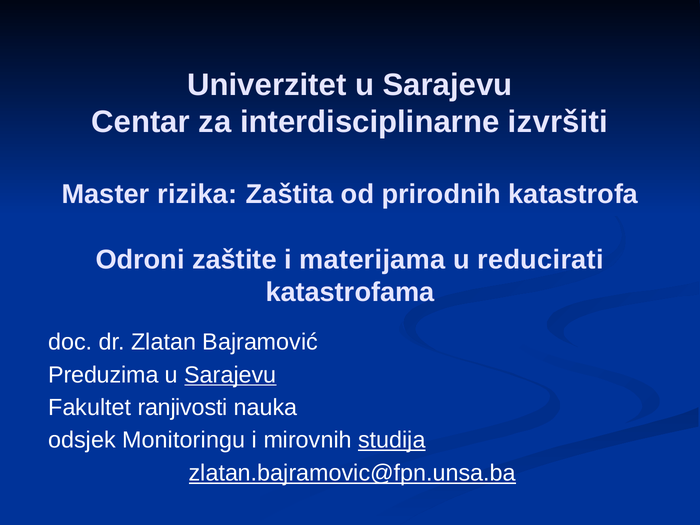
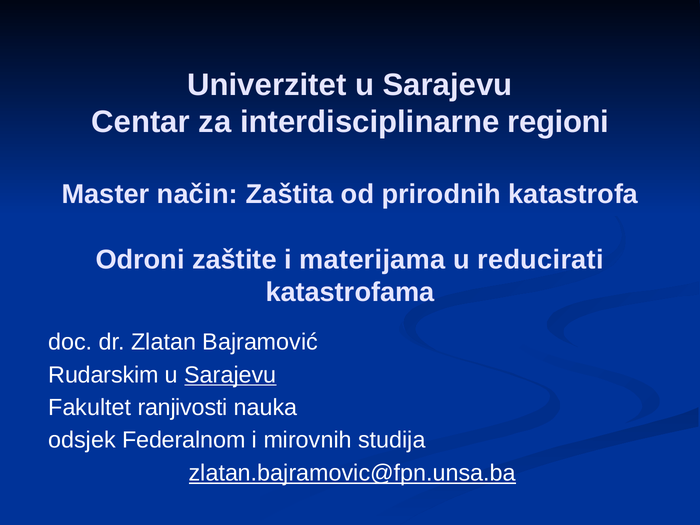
izvršiti: izvršiti -> regioni (558, 122)
rizika: rizika -> način (197, 194)
Preduzima: Preduzima -> Rudarskim (103, 375)
Monitoringu: Monitoringu -> Federalnom (184, 440)
studija underline: present -> none (392, 440)
